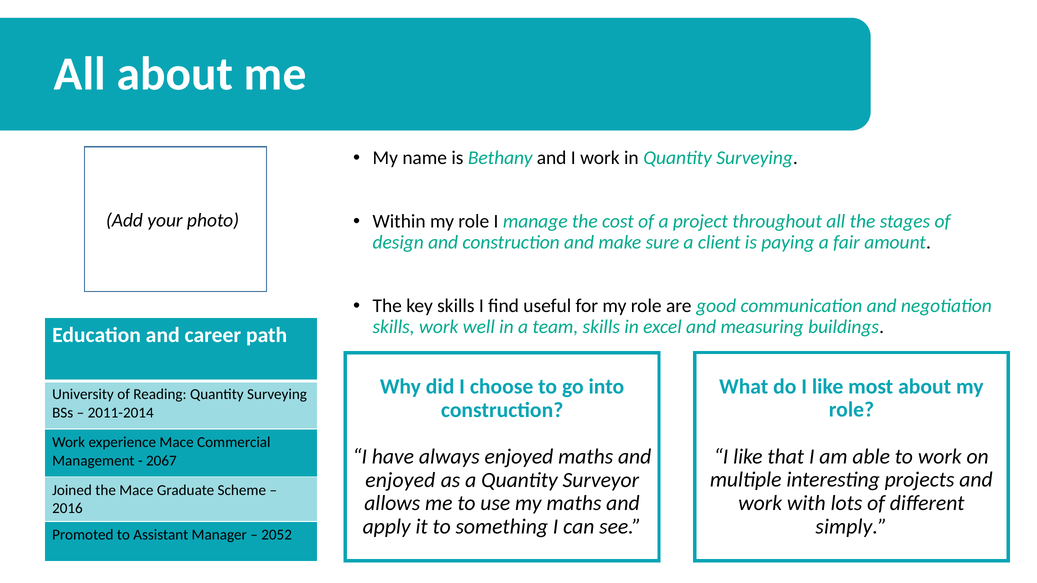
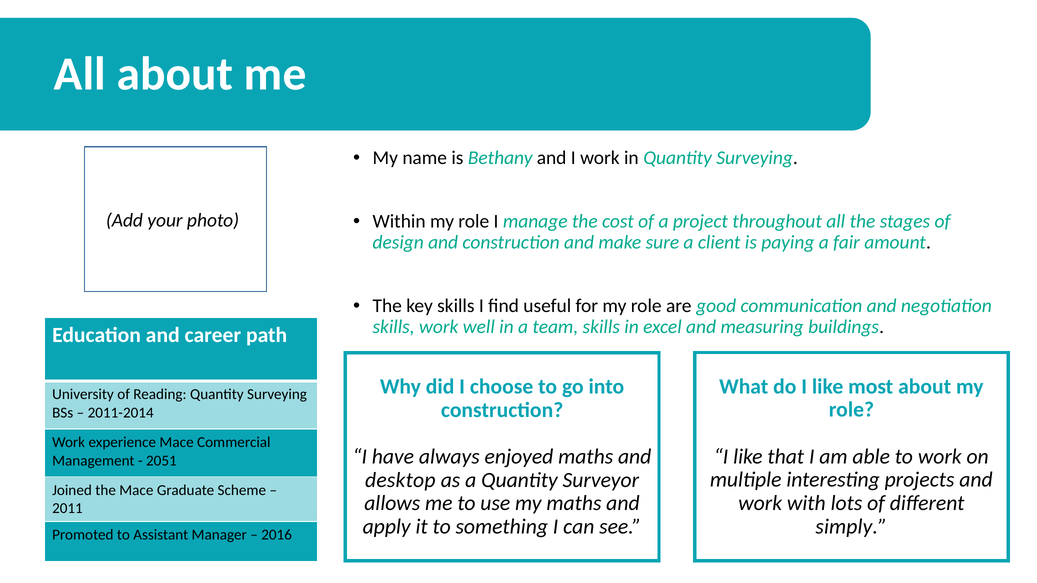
2067: 2067 -> 2051 (161, 461)
enjoyed: enjoyed -> desktop (400, 480)
2016: 2016 -> 2011 (67, 509)
2052: 2052 -> 2016 (277, 535)
